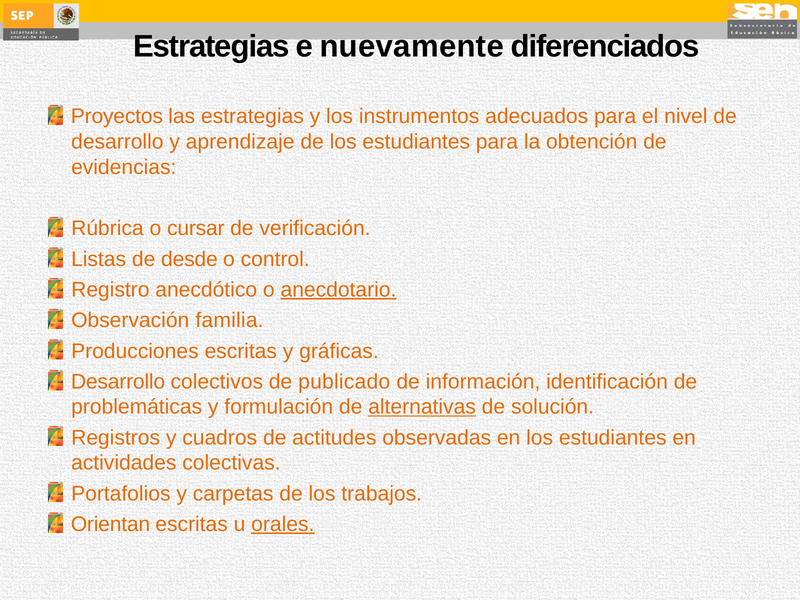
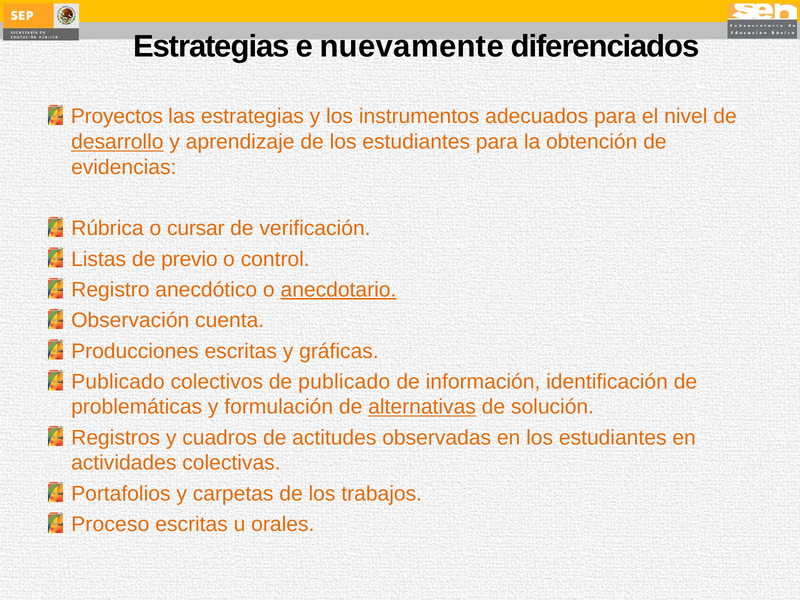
desarrollo underline: none -> present (117, 142)
desde: desde -> previo (189, 259)
familia: familia -> cuenta (230, 320)
Desarrollo: Desarrollo -> Publicado (118, 382)
Orientan: Orientan -> Proceso (110, 524)
orales underline: present -> none (283, 524)
